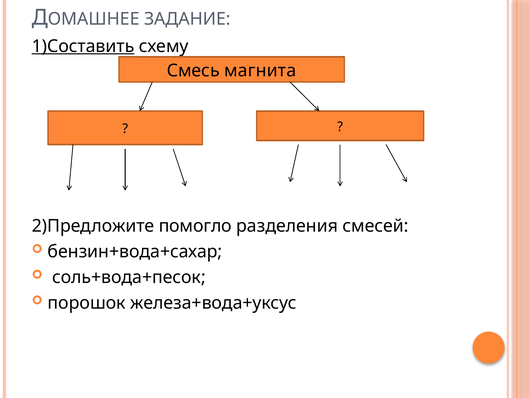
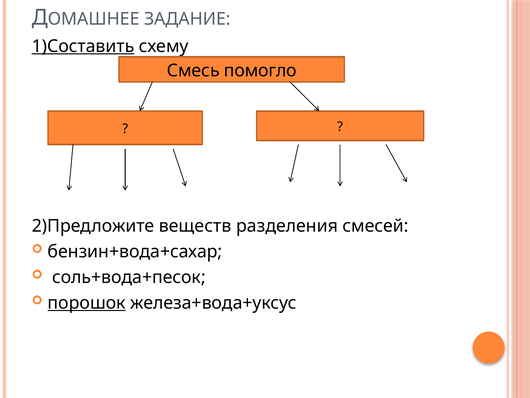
магнита: магнита -> помогло (260, 71)
помогло: помогло -> веществ (195, 226)
порошок underline: none -> present (87, 302)
